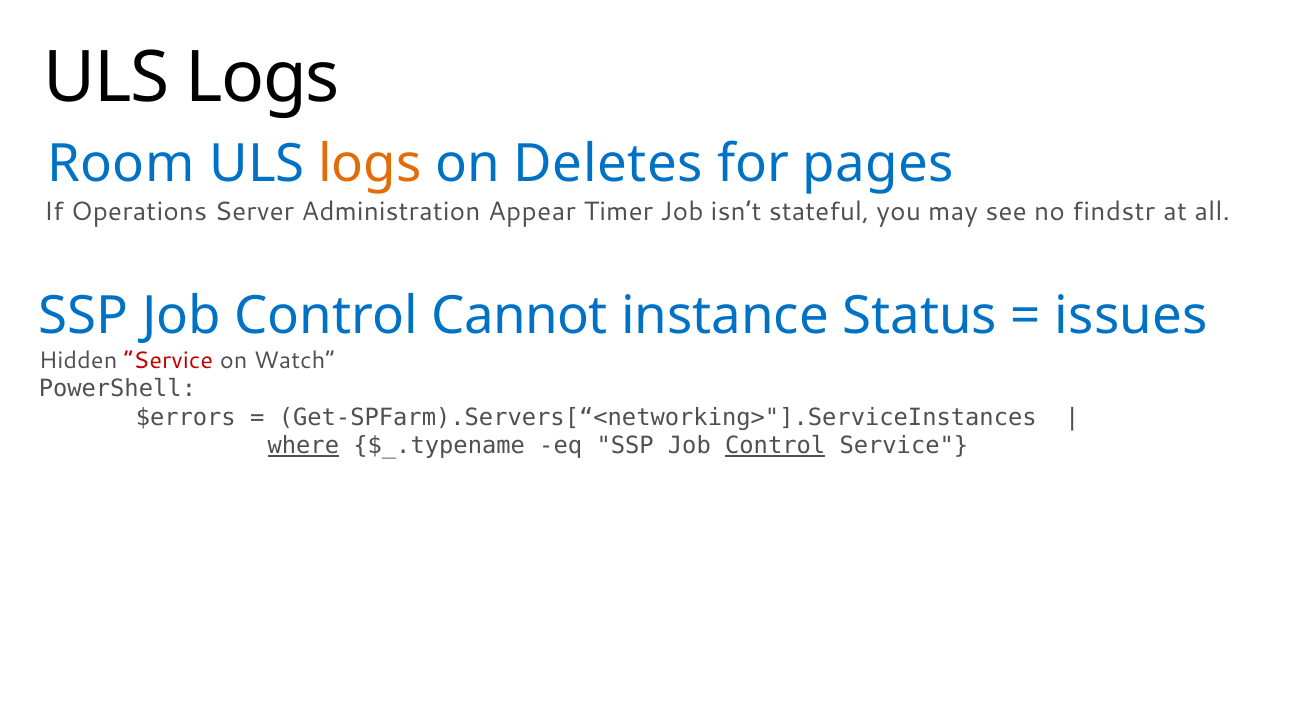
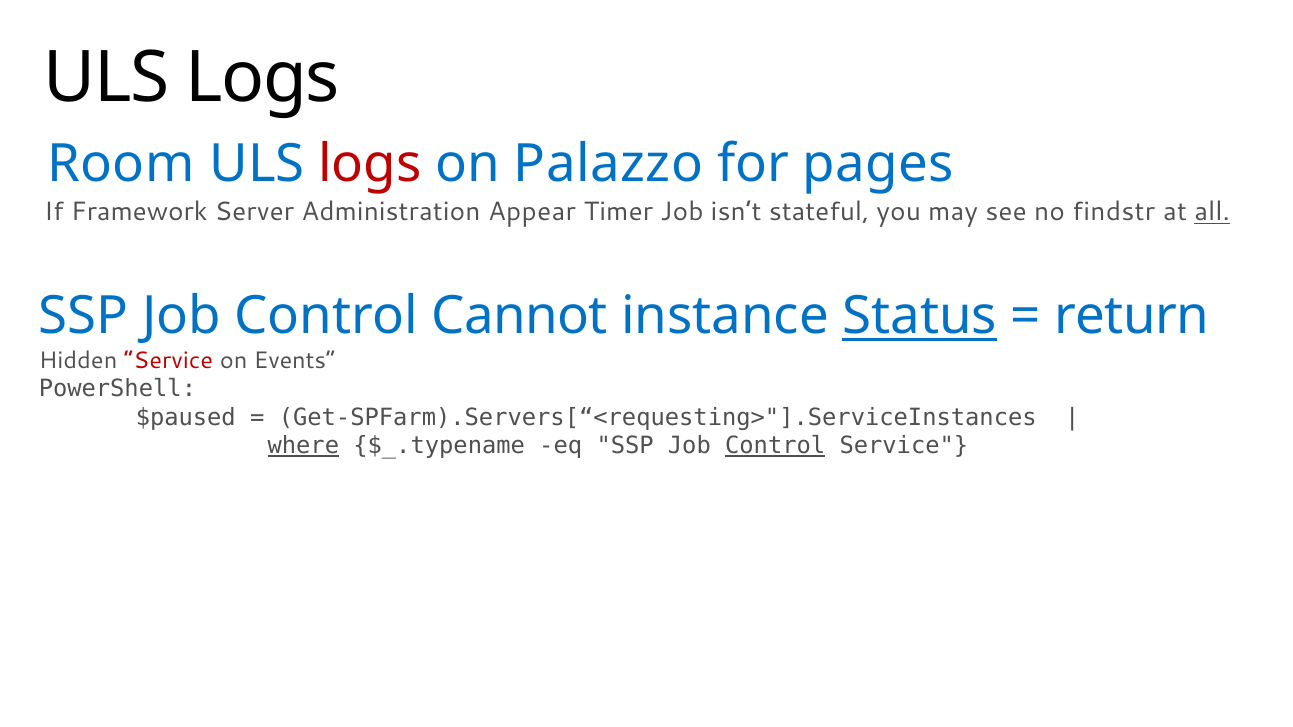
logs colour: orange -> red (370, 164)
Deletes: Deletes -> Palazzo (608, 164)
Operations: Operations -> Framework (139, 212)
all underline: none -> present (1212, 212)
Status underline: none -> present (920, 317)
issues: issues -> return (1132, 317)
Watch: Watch -> Events (295, 360)
$errors: $errors -> $paused (186, 417)
Get-SPFarm).Servers[“<networking>"].ServiceInstances: Get-SPFarm).Servers[“<networking>"].ServiceInstances -> Get-SPFarm).Servers[“<requesting>"].ServiceInstances (658, 417)
